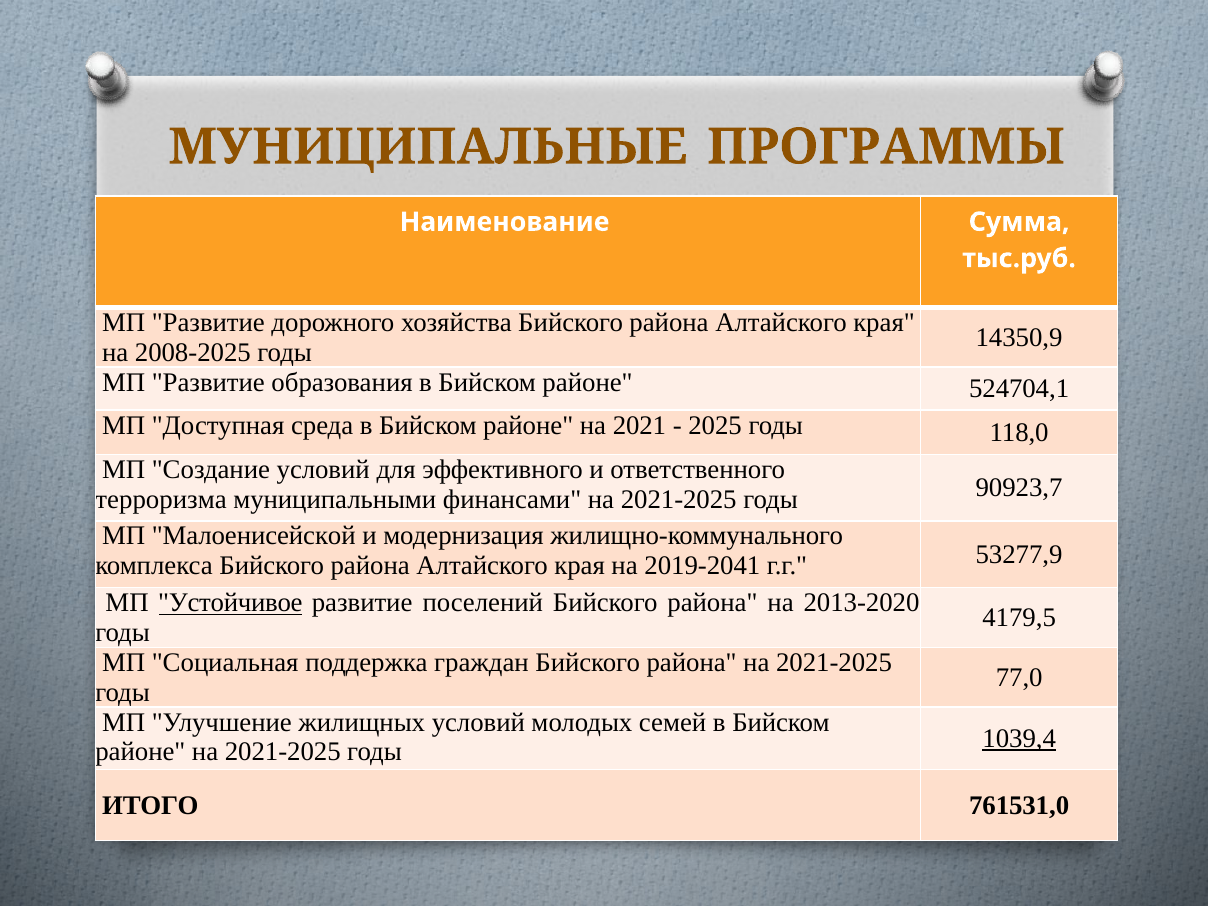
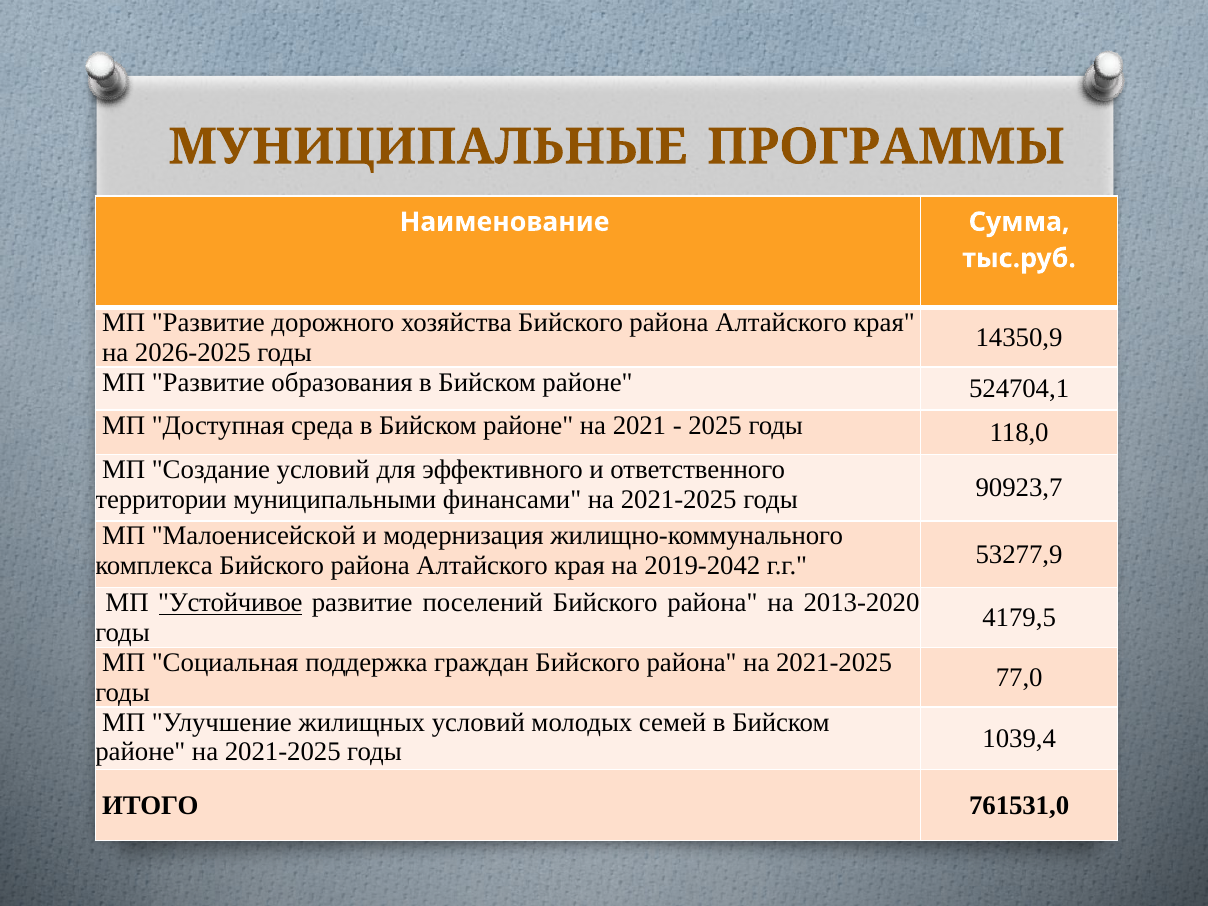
2008-2025: 2008-2025 -> 2026-2025 (193, 352)
терроризма: терроризма -> территории (161, 500)
2019-2041: 2019-2041 -> 2019-2042 (702, 566)
1039,4 underline: present -> none (1019, 738)
